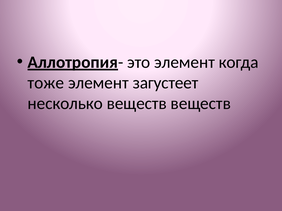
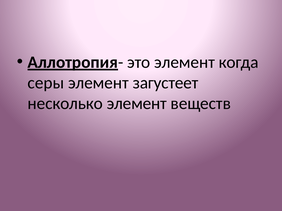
тоже: тоже -> серы (46, 83)
несколько веществ: веществ -> элемент (137, 104)
